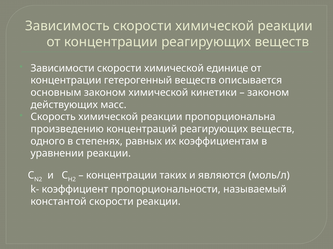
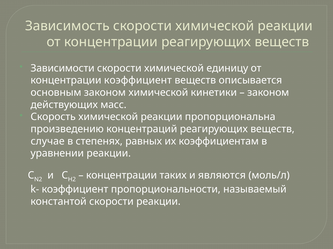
единице: единице -> единицу (227, 68)
концентрации гетерогенный: гетерогенный -> коэффициент (138, 81)
одного: одного -> случае (48, 142)
